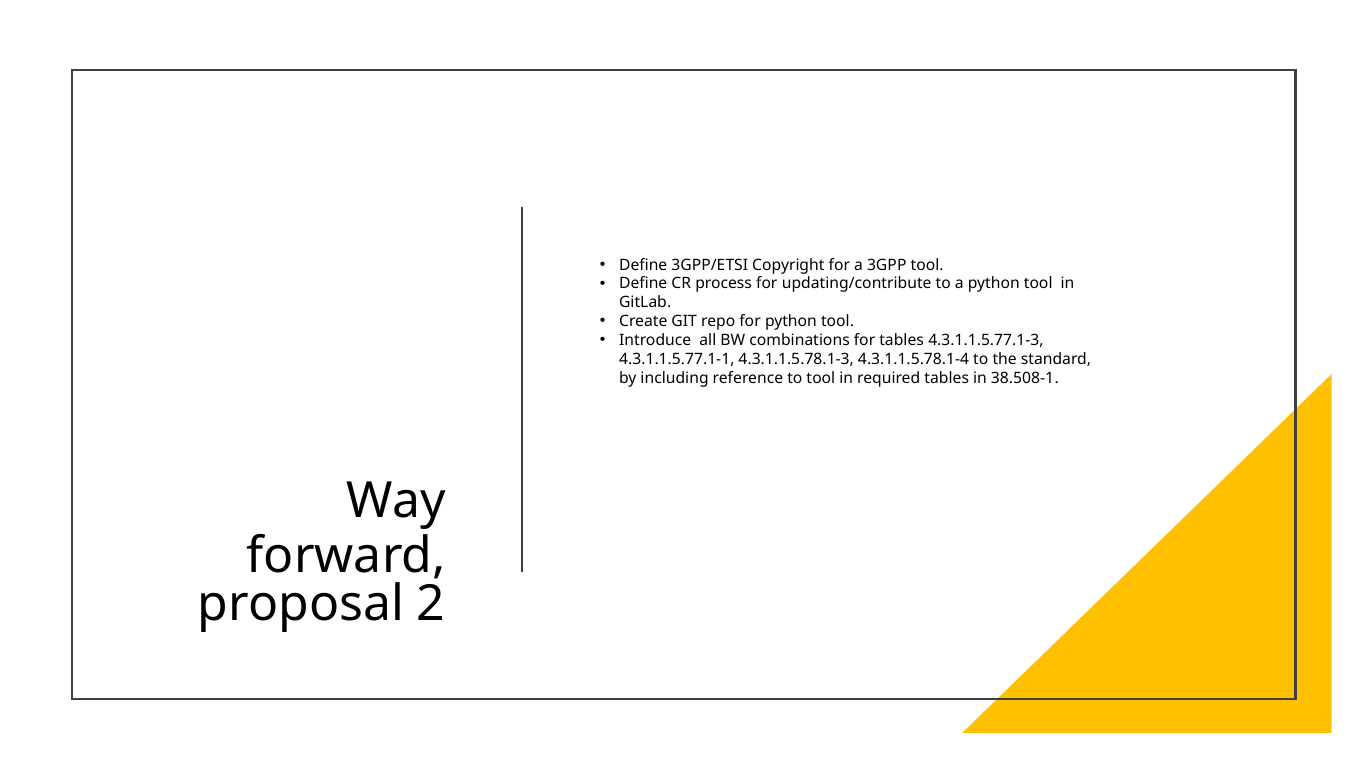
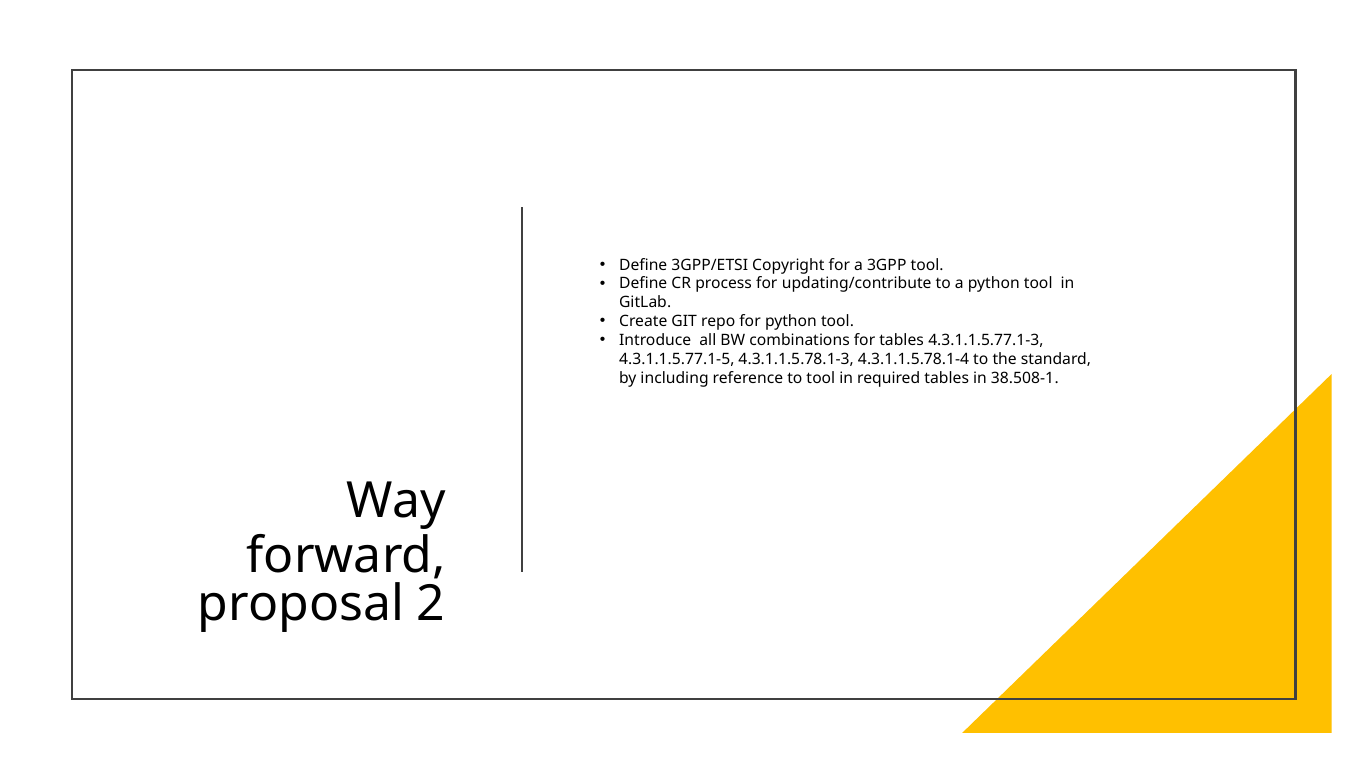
4.3.1.1.5.77.1-1: 4.3.1.1.5.77.1-1 -> 4.3.1.1.5.77.1-5 (677, 359)
